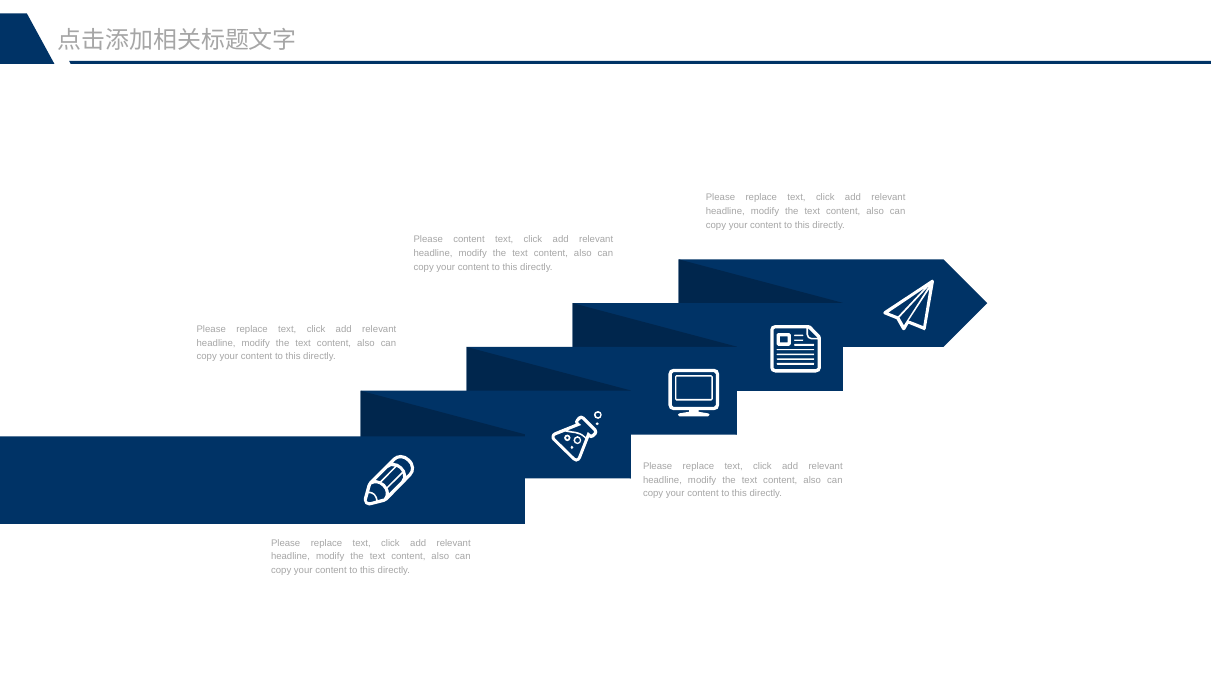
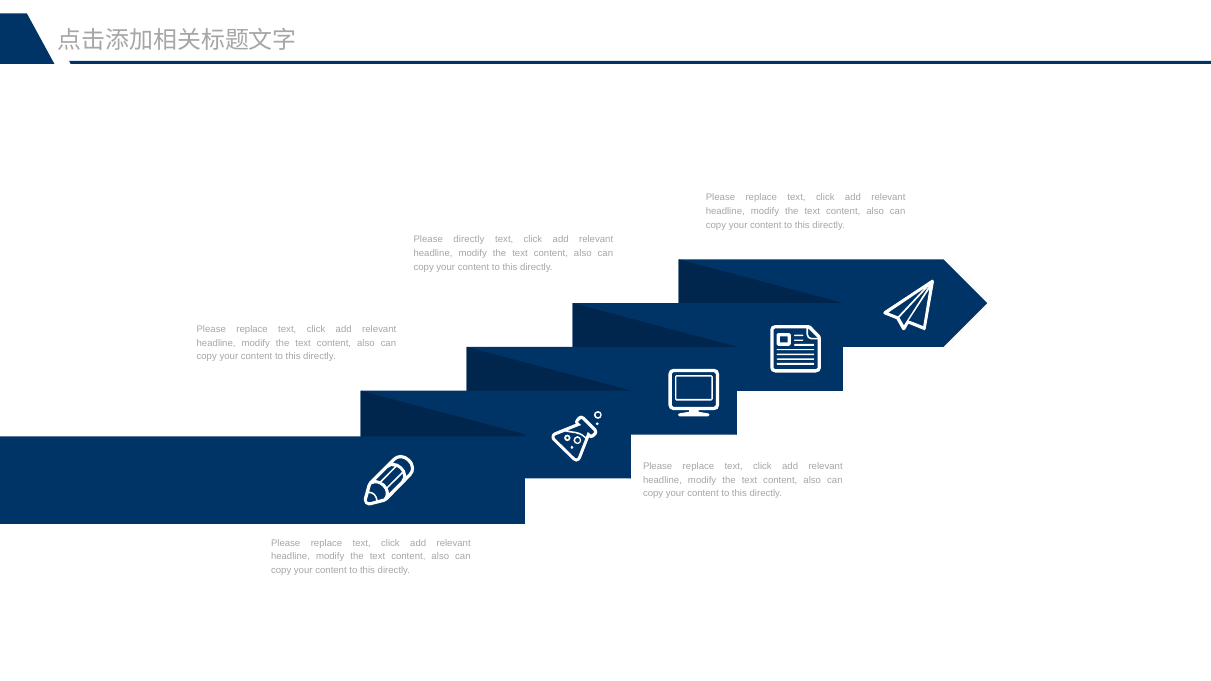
Please content: content -> directly (469, 240)
